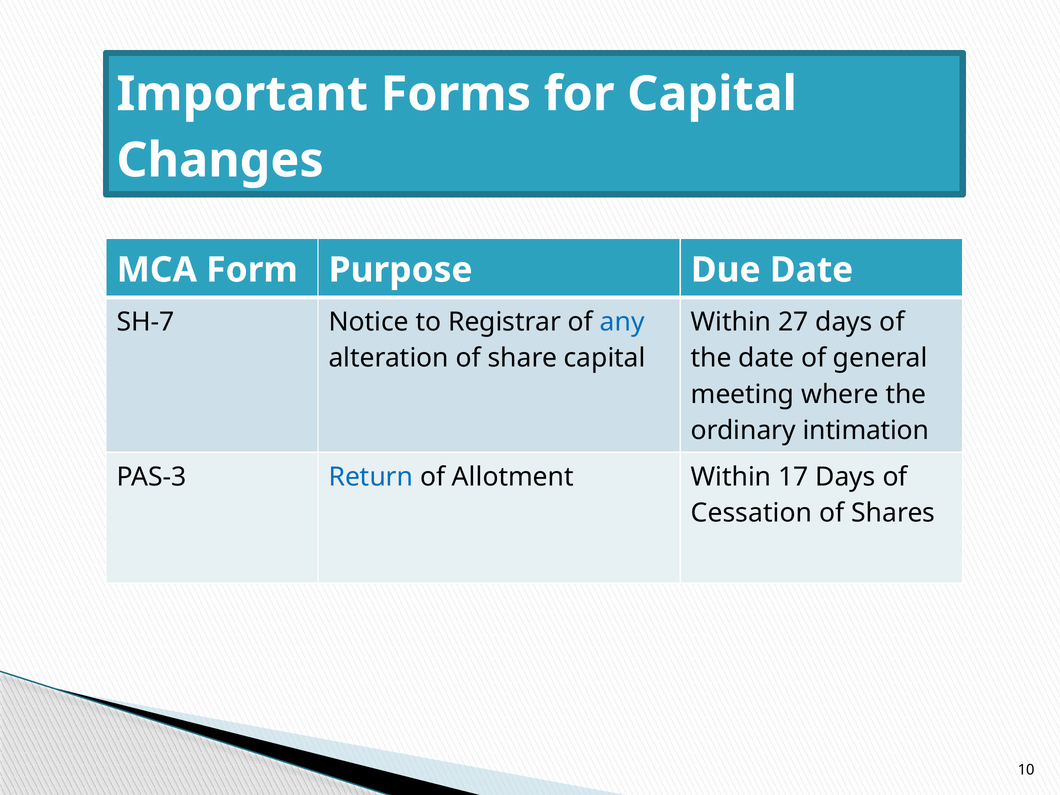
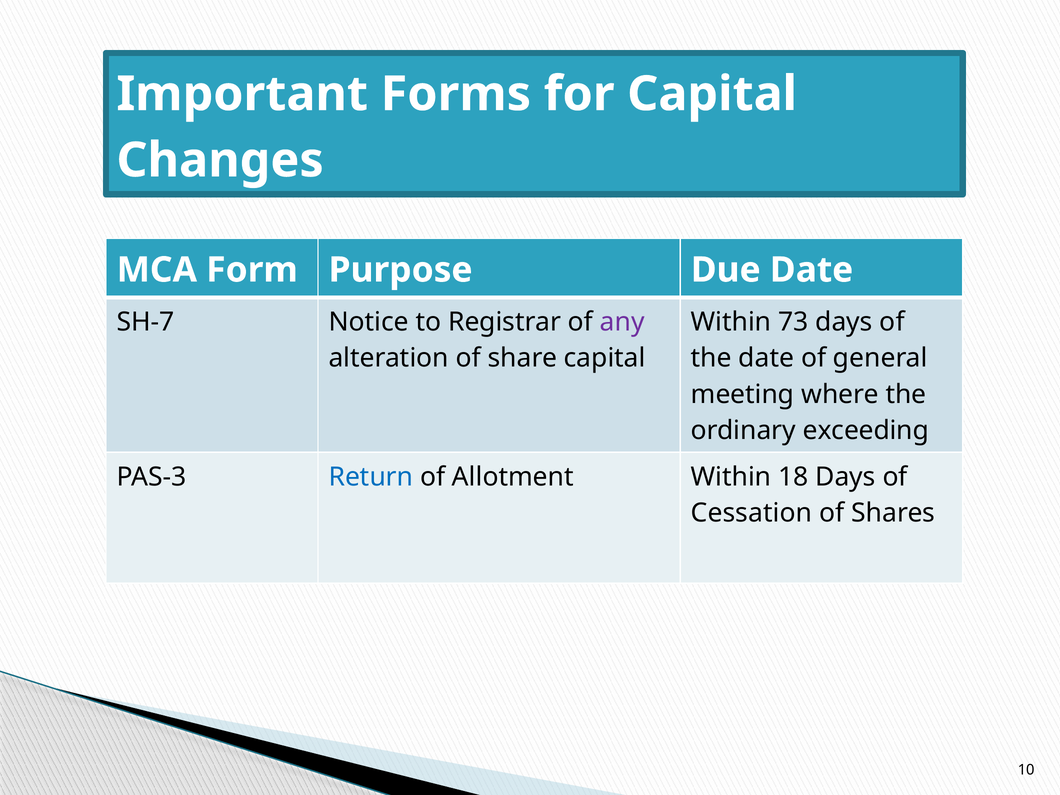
any colour: blue -> purple (622, 322)
27: 27 -> 73 (793, 322)
intimation: intimation -> exceeding (866, 430)
17: 17 -> 18 (793, 477)
